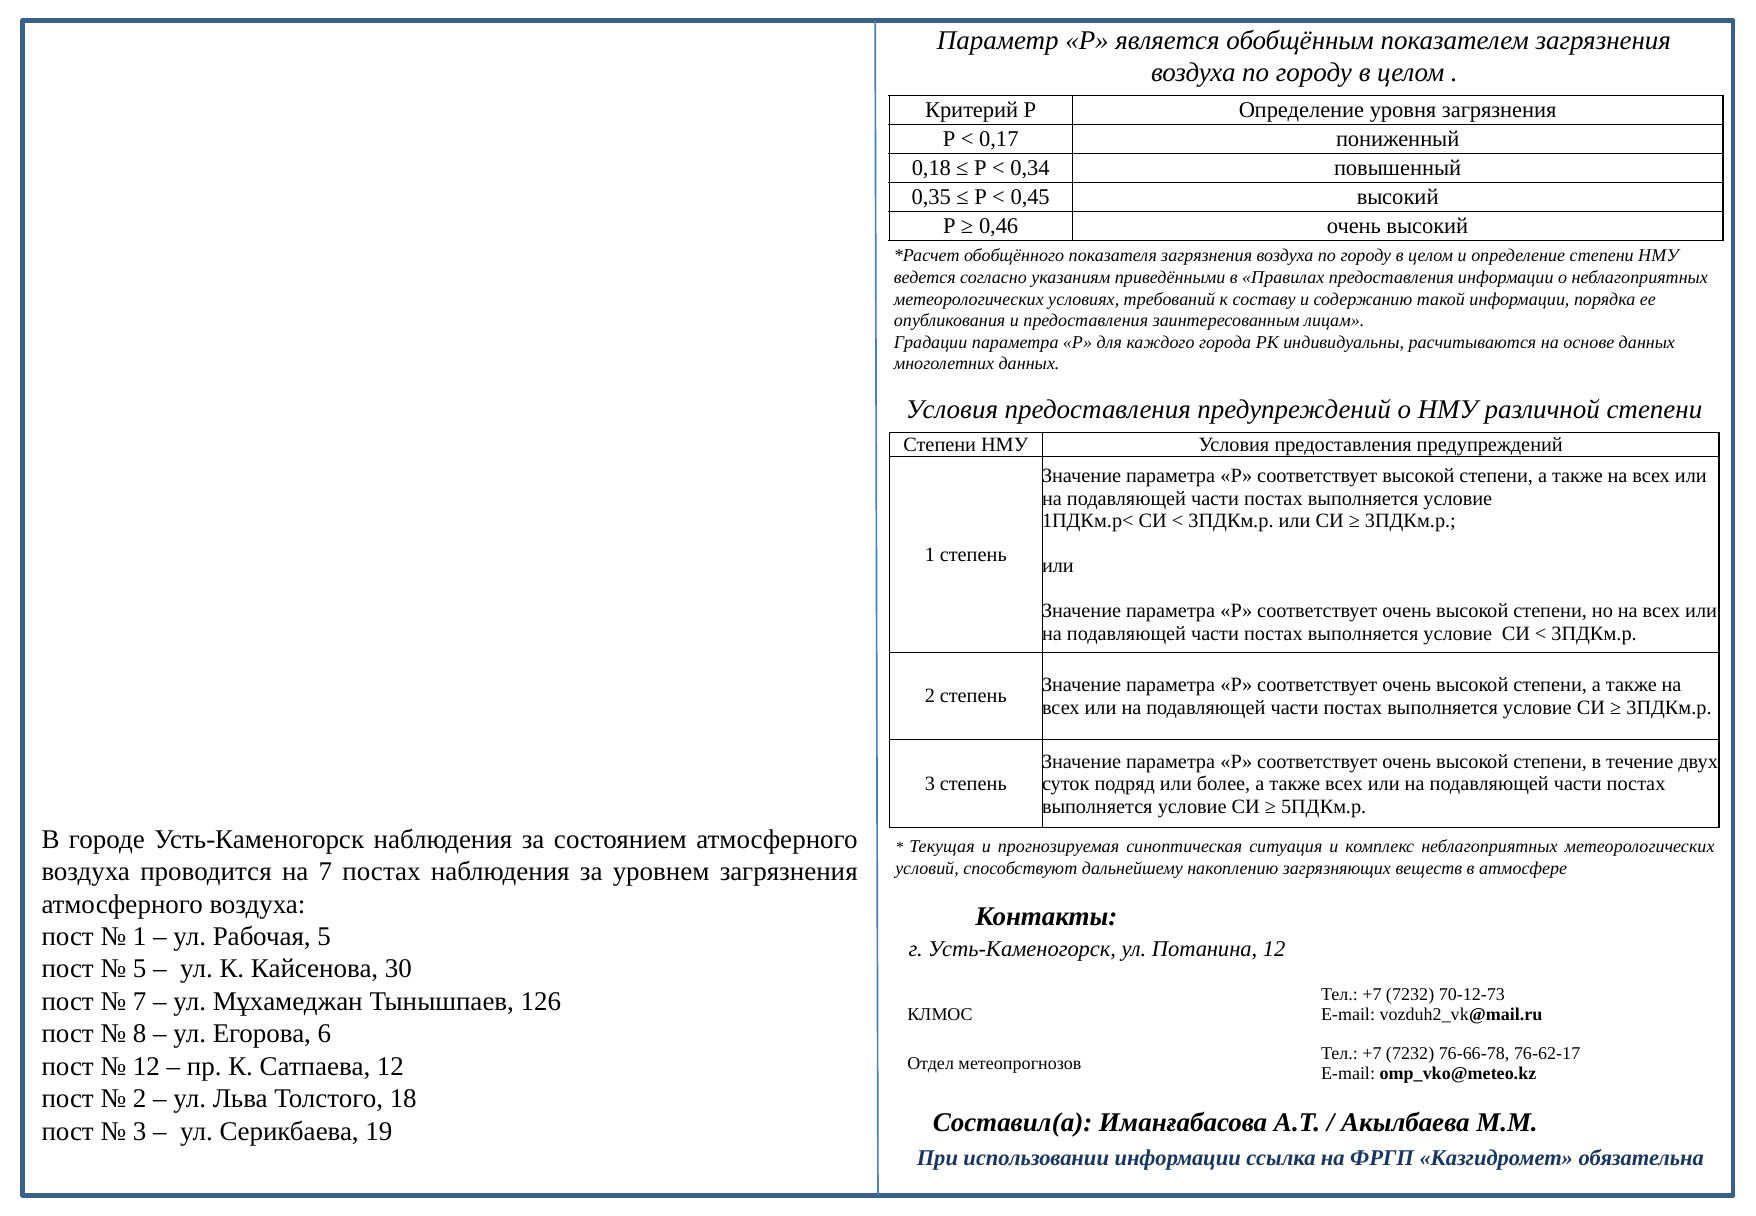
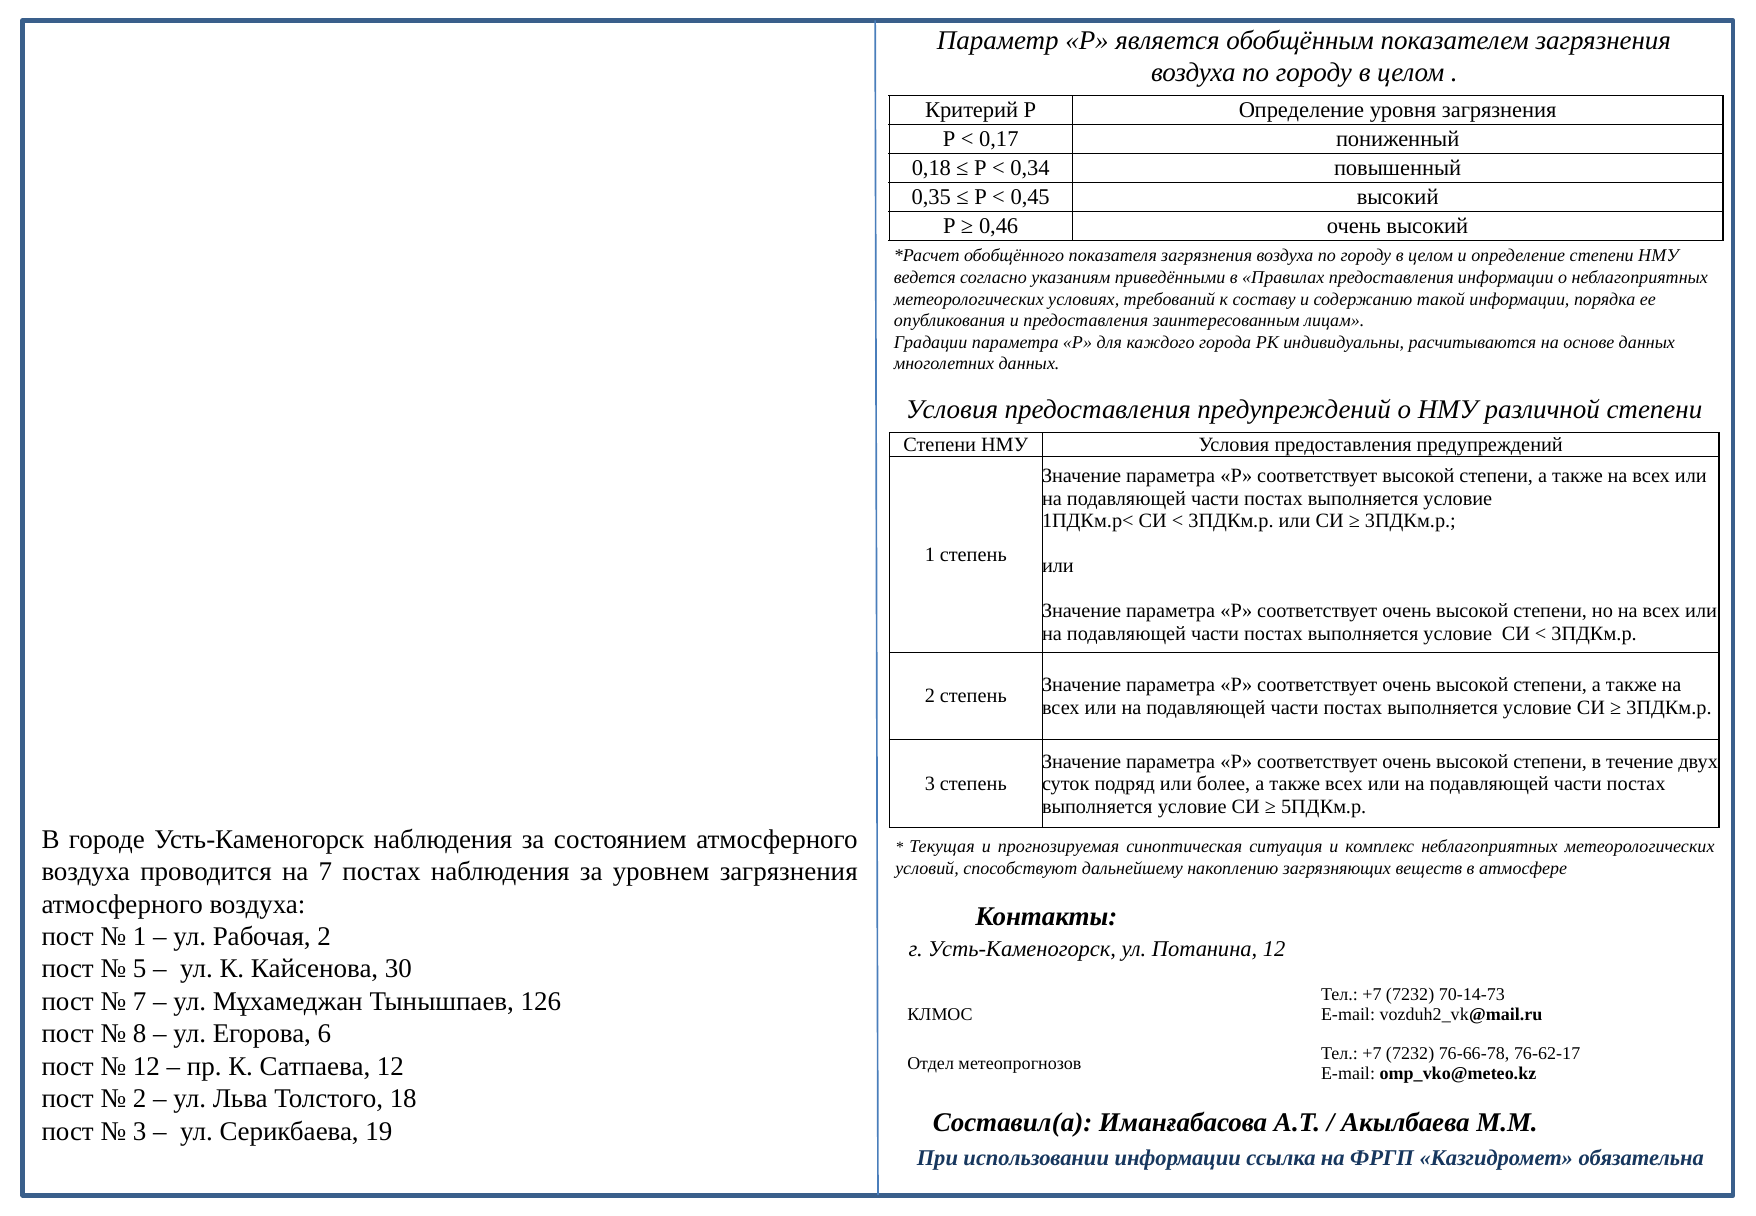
Рабочая 5: 5 -> 2 (324, 936)
70-12-73: 70-12-73 -> 70-14-73 (1472, 994)
